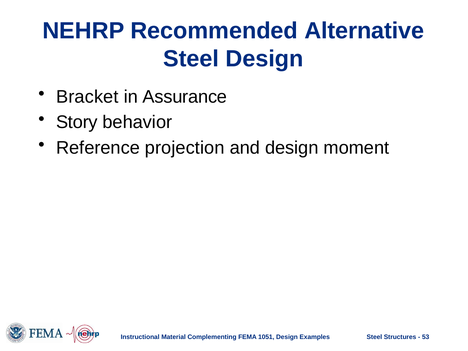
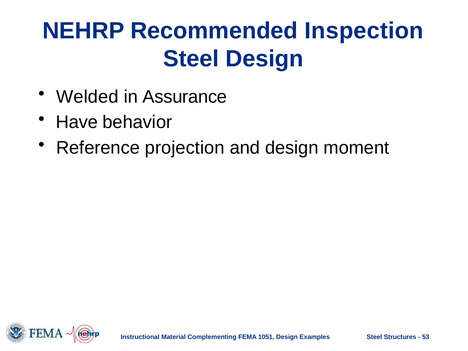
Alternative: Alternative -> Inspection (364, 31)
Bracket: Bracket -> Welded (87, 97)
Story: Story -> Have (77, 122)
